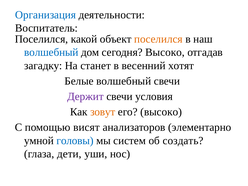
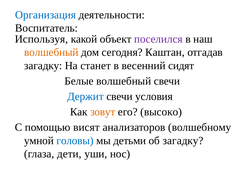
Поселился: Поселился -> Используя (41, 39)
поселился colour: orange -> purple (158, 39)
волшебный colour: blue -> orange (51, 52)
сегодня Высоко: Высоко -> Каштан (165, 52)
хотят: хотят -> сидят (181, 66)
Держит colour: purple -> blue (85, 96)
элементарно: элементарно -> волшебному (200, 127)
систем: систем -> детьми (130, 141)
об создать: создать -> загадку (183, 141)
